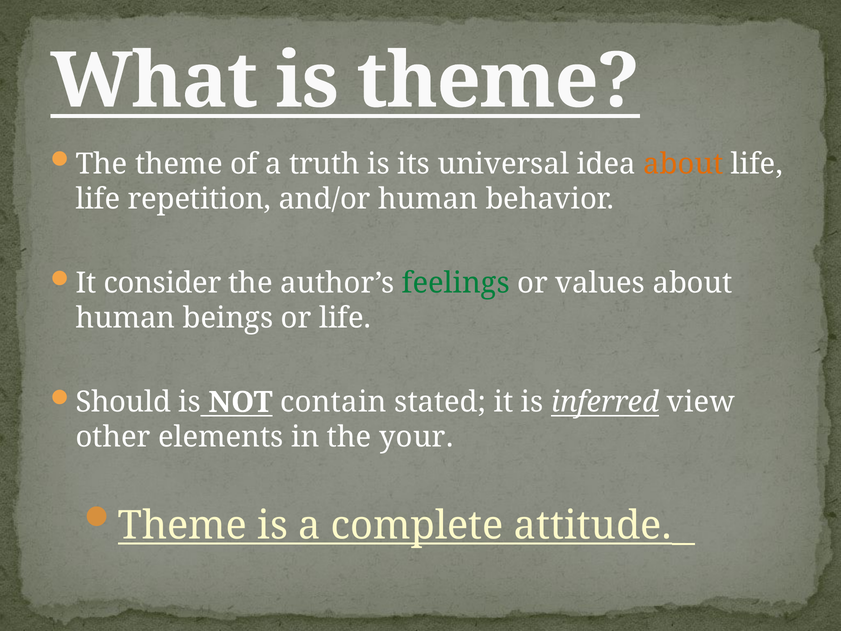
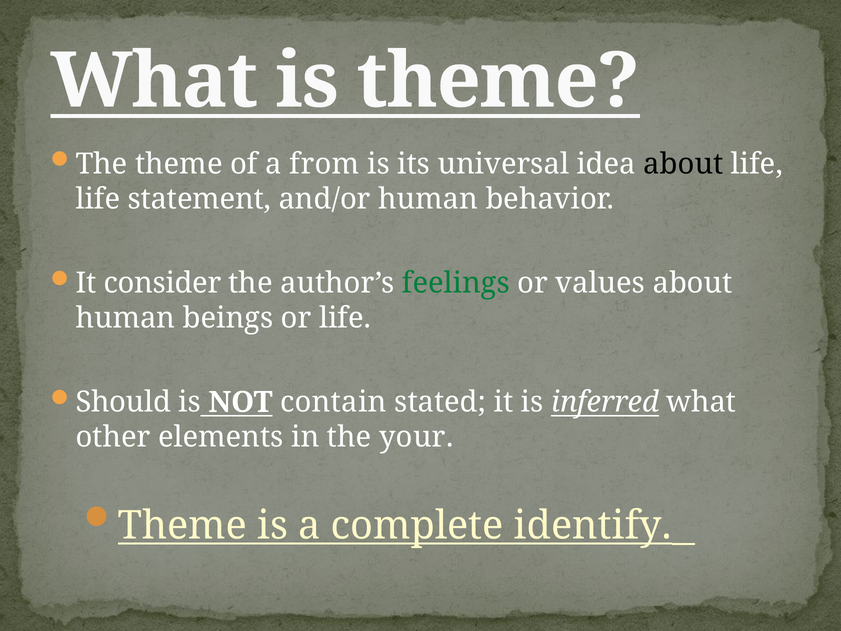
truth: truth -> from (324, 164)
about colour: orange -> black (683, 164)
repetition: repetition -> statement (199, 199)
inferred view: view -> what (701, 402)
attitude: attitude -> identify (593, 525)
